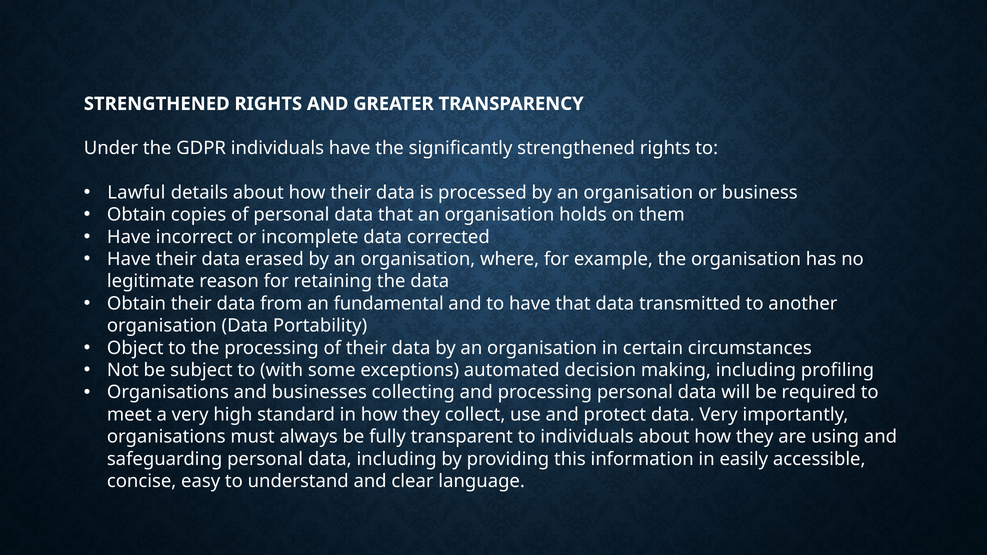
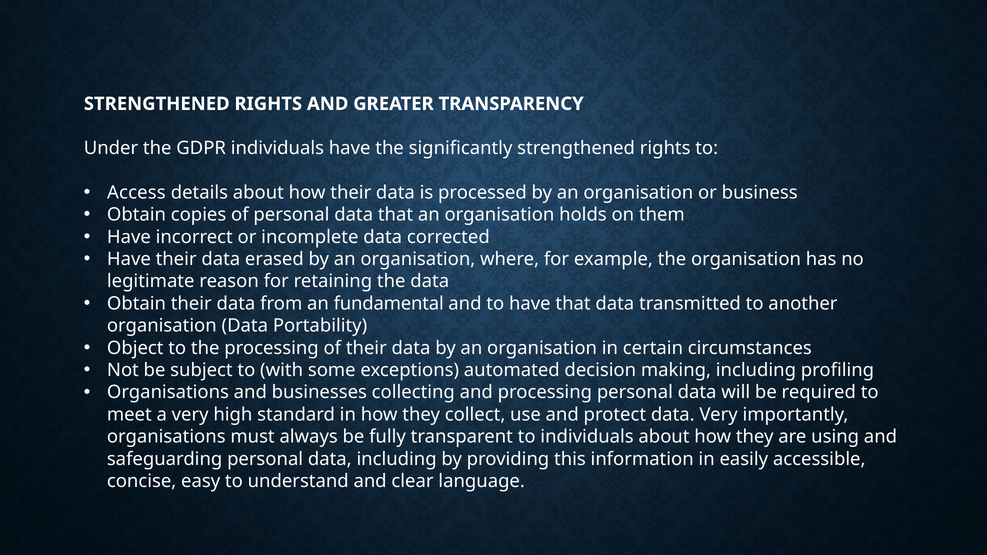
Lawful: Lawful -> Access (136, 193)
